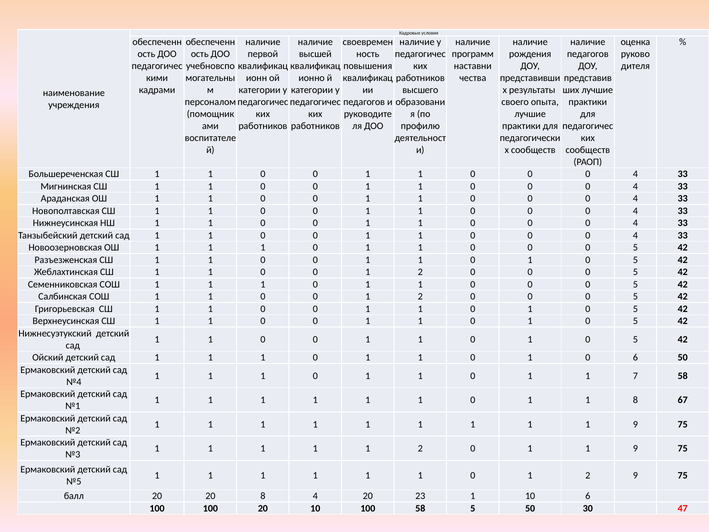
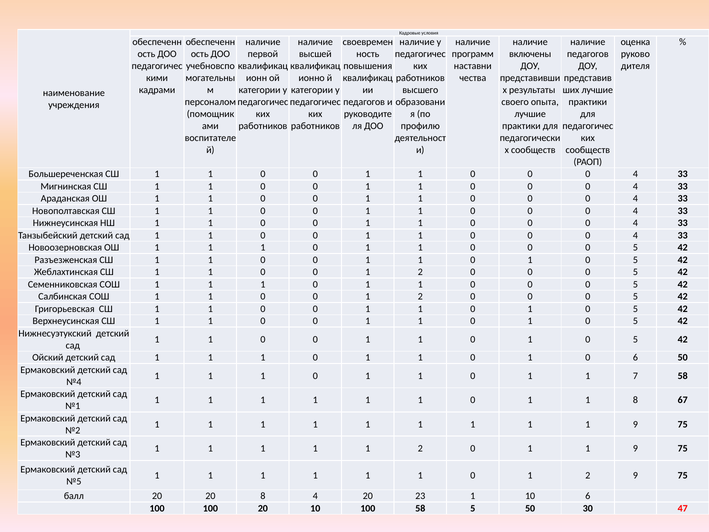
рождения: рождения -> включены (530, 54)
